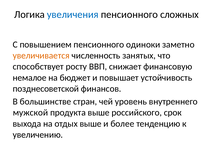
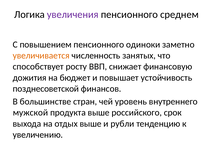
увеличения colour: blue -> purple (73, 14)
сложных: сложных -> среднем (179, 14)
немалое: немалое -> дожития (30, 78)
более: более -> рубли (122, 123)
